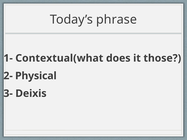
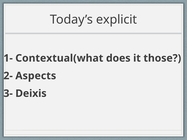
phrase: phrase -> explicit (117, 20)
Physical: Physical -> Aspects (36, 76)
